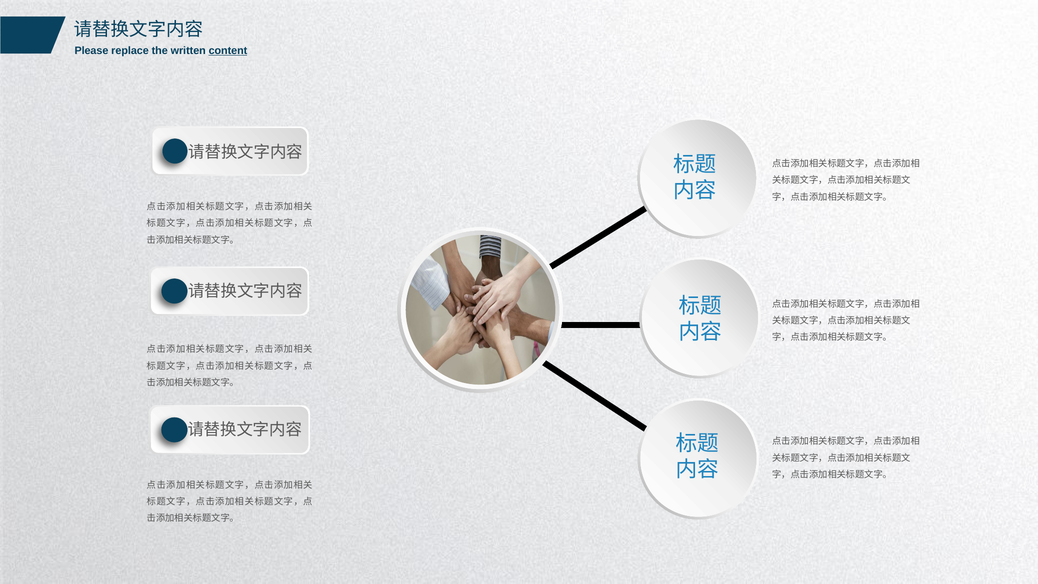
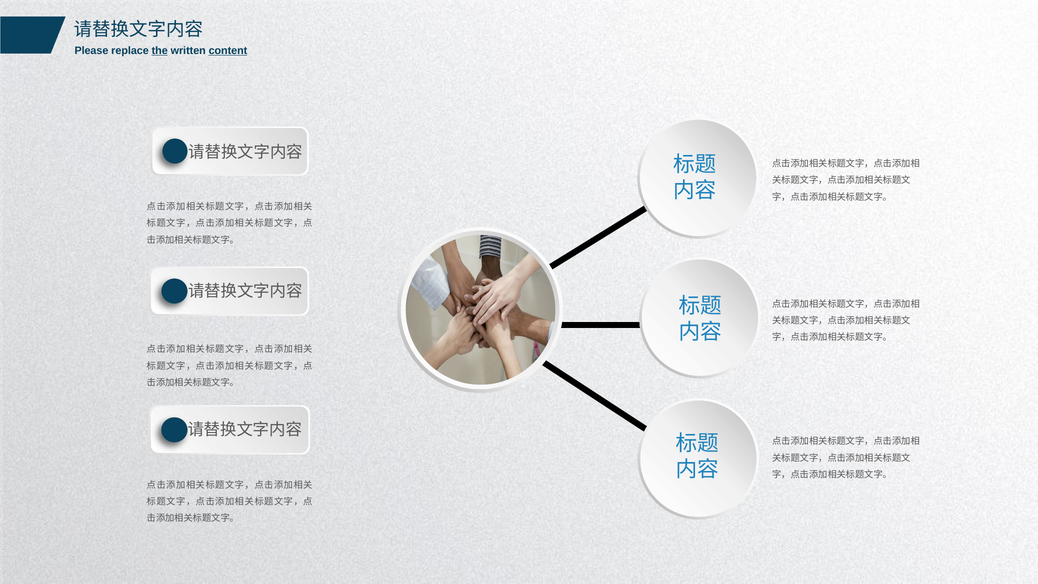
the underline: none -> present (160, 51)
